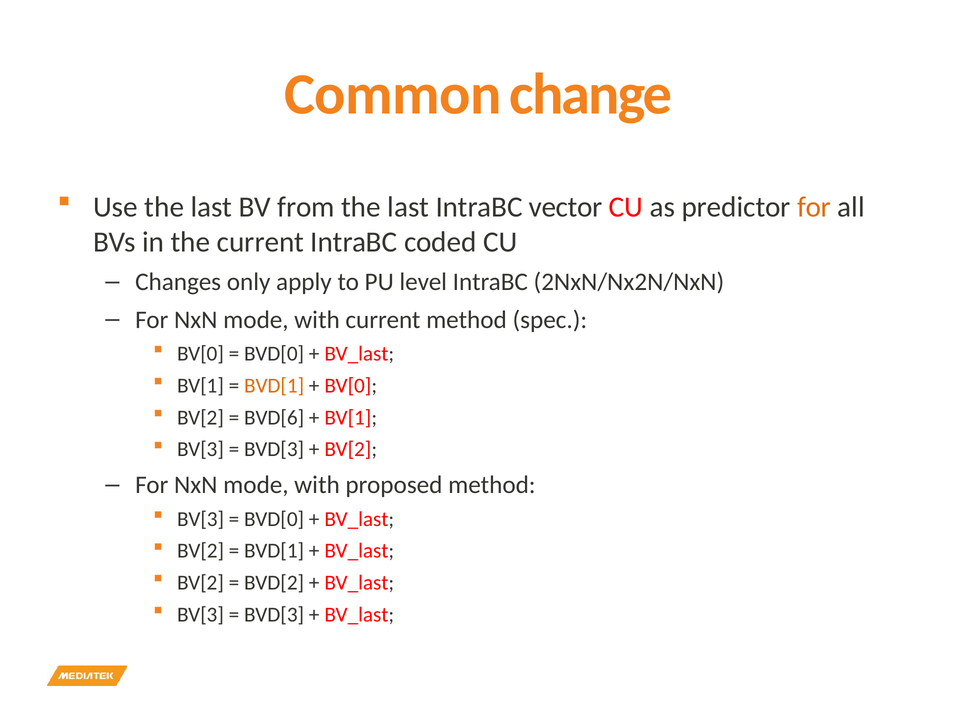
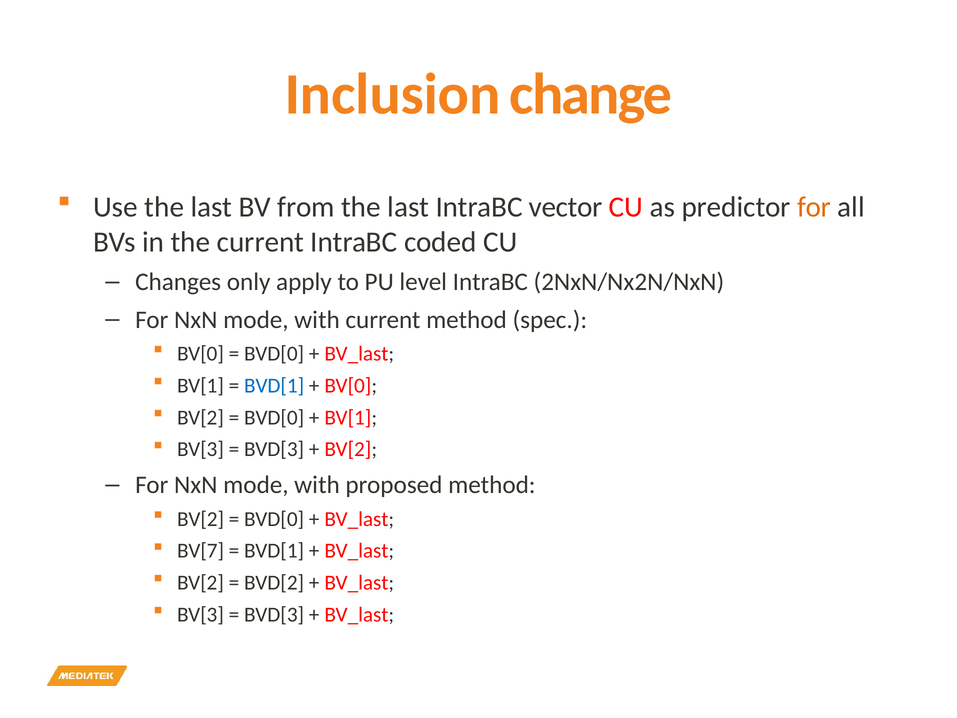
Common: Common -> Inclusion (393, 94)
BVD[1 colour: orange -> blue (274, 385)
BVD[6: BVD[6 -> BVD[0 (274, 417)
BV[3: BV[3 -> BV[2 (201, 519)
BV[2: BV[2 -> BV[7 (201, 551)
